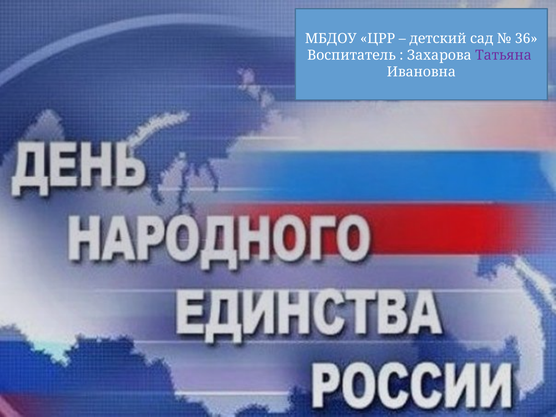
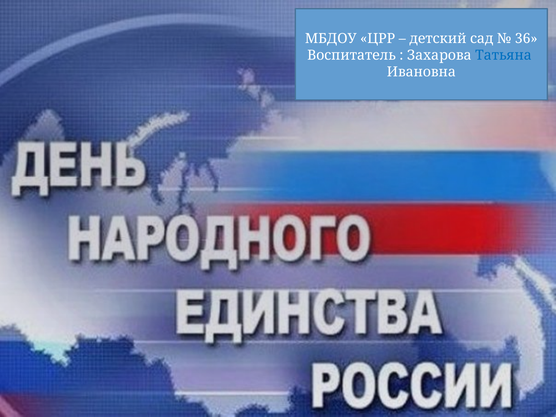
Татьяна colour: purple -> blue (503, 55)
